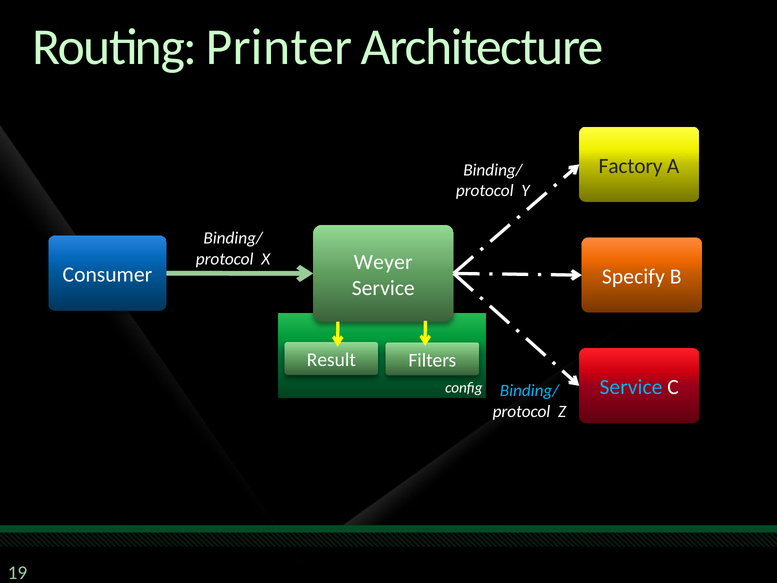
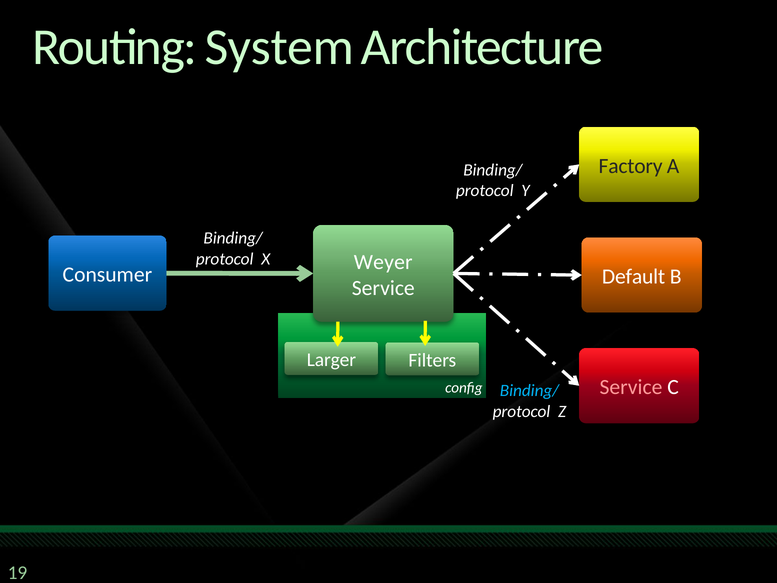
Printer: Printer -> System (279, 47)
Specify: Specify -> Default (634, 276)
Result: Result -> Larger (331, 360)
Service colour: light blue -> pink (631, 387)
